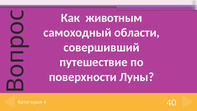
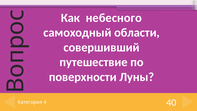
животным: животным -> небесного (114, 18)
